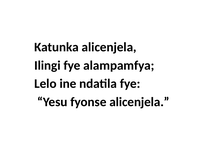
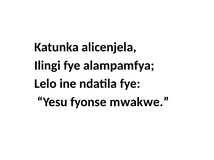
fyonse alicenjela: alicenjela -> mwakwe (139, 102)
